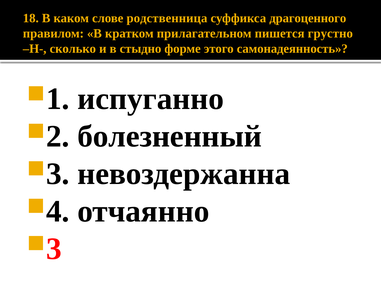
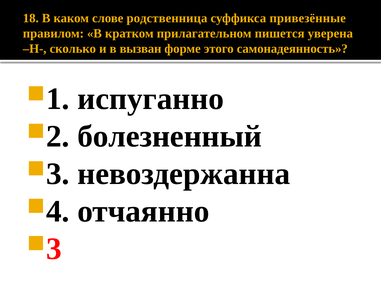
драгоценного: драгоценного -> привезённые (308, 18)
грустно: грустно -> уверена (330, 33)
стыдно: стыдно -> вызван (141, 49)
